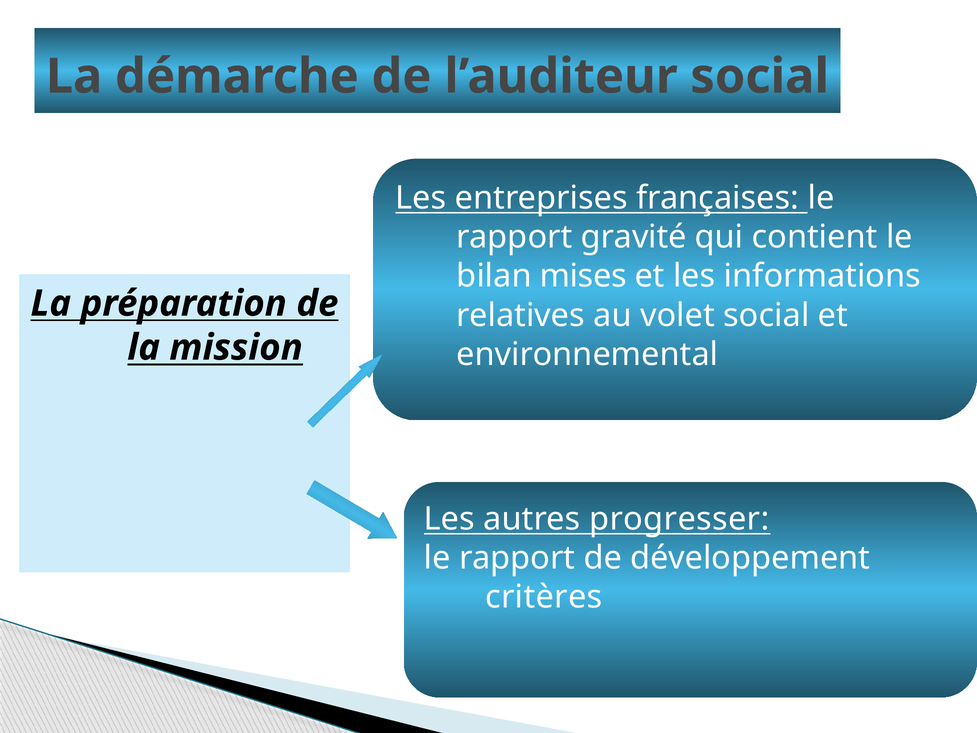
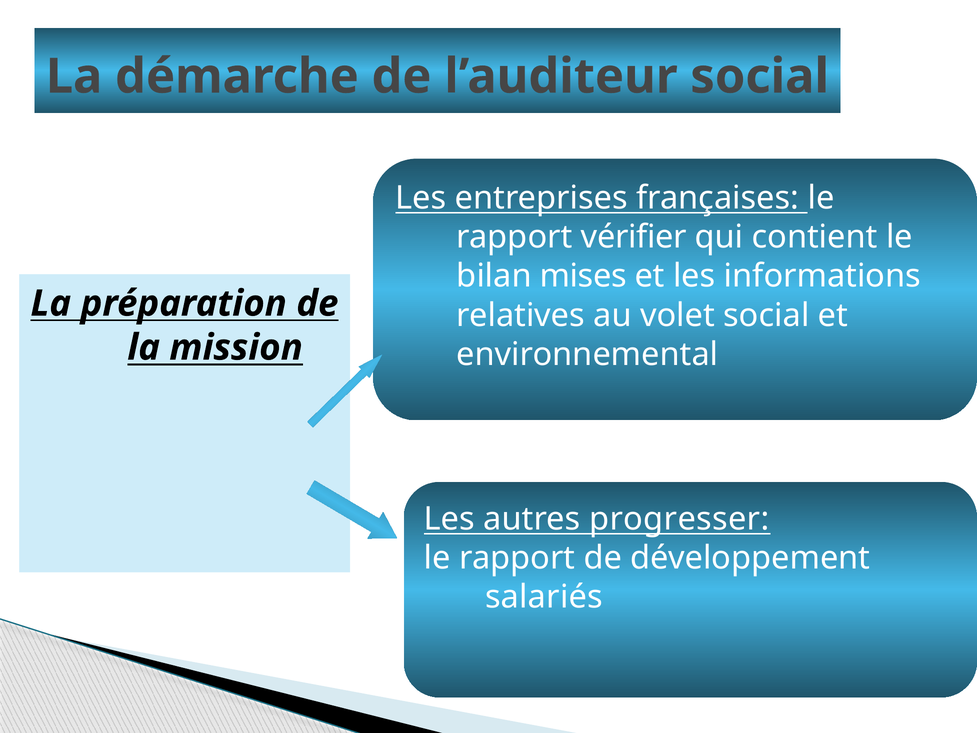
gravité: gravité -> vérifier (634, 237)
critères: critères -> salariés (544, 597)
